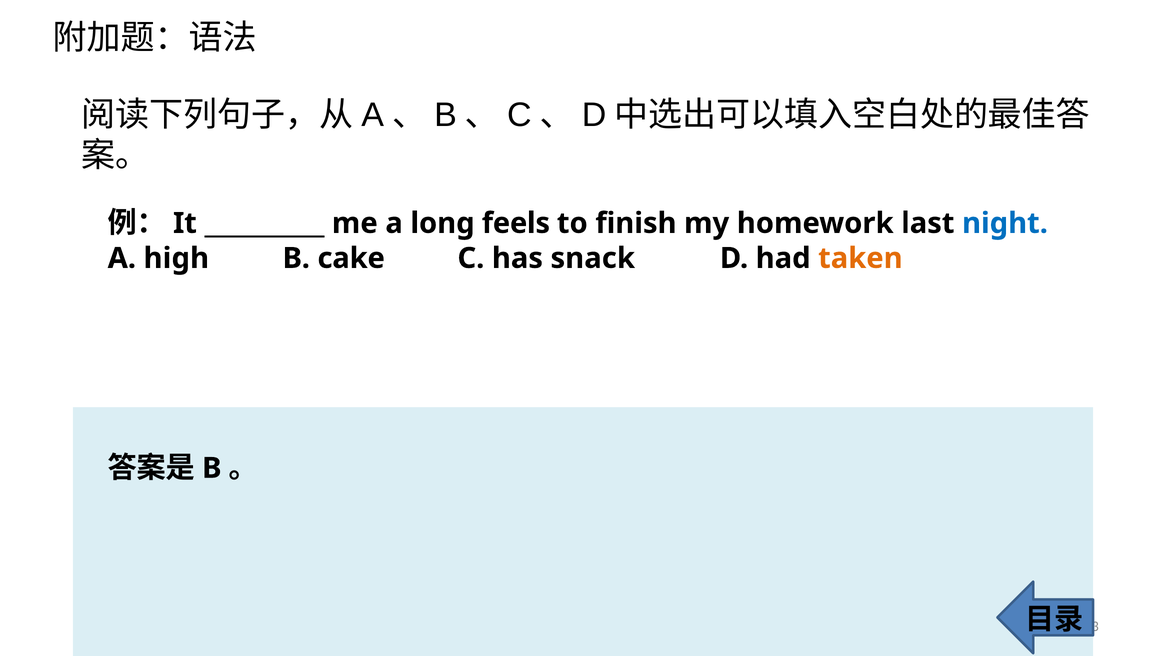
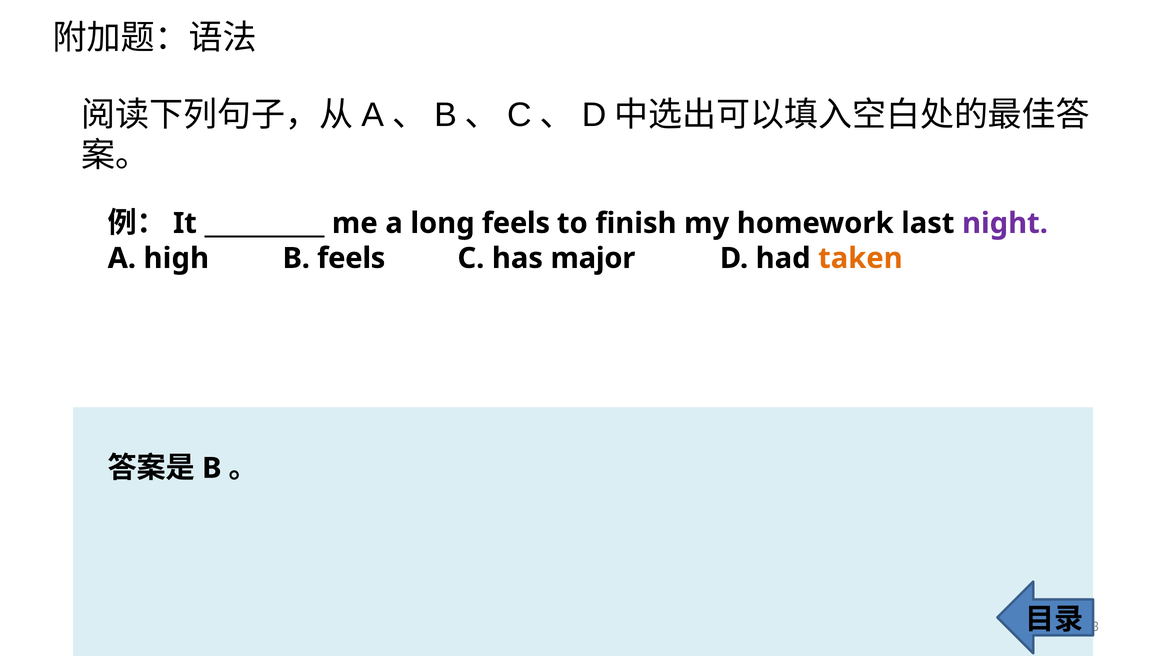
night colour: blue -> purple (1005, 223)
B cake: cake -> feels (351, 258)
snack: snack -> major (593, 258)
